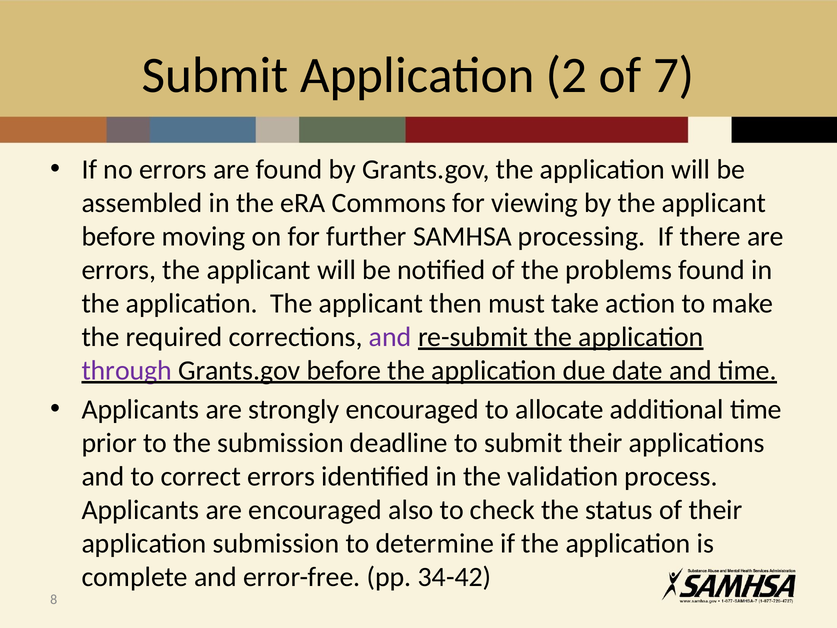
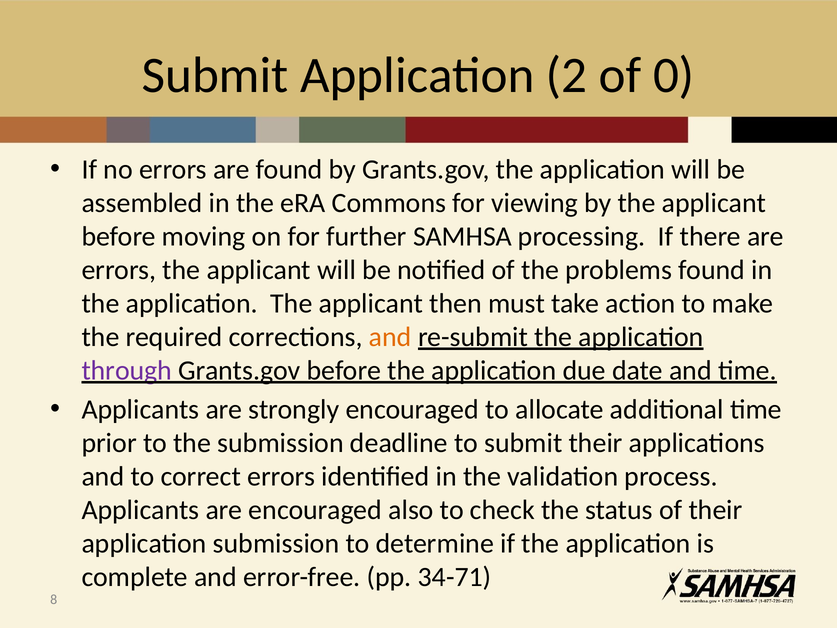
7: 7 -> 0 (674, 75)
and colour: purple -> orange (390, 337)
34-42: 34-42 -> 34-71 (455, 577)
